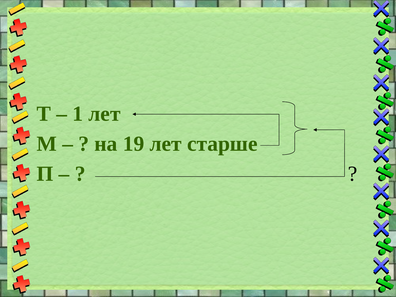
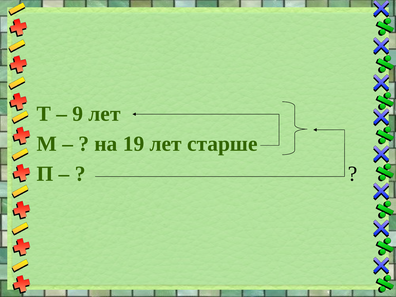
1: 1 -> 9 (78, 114)
